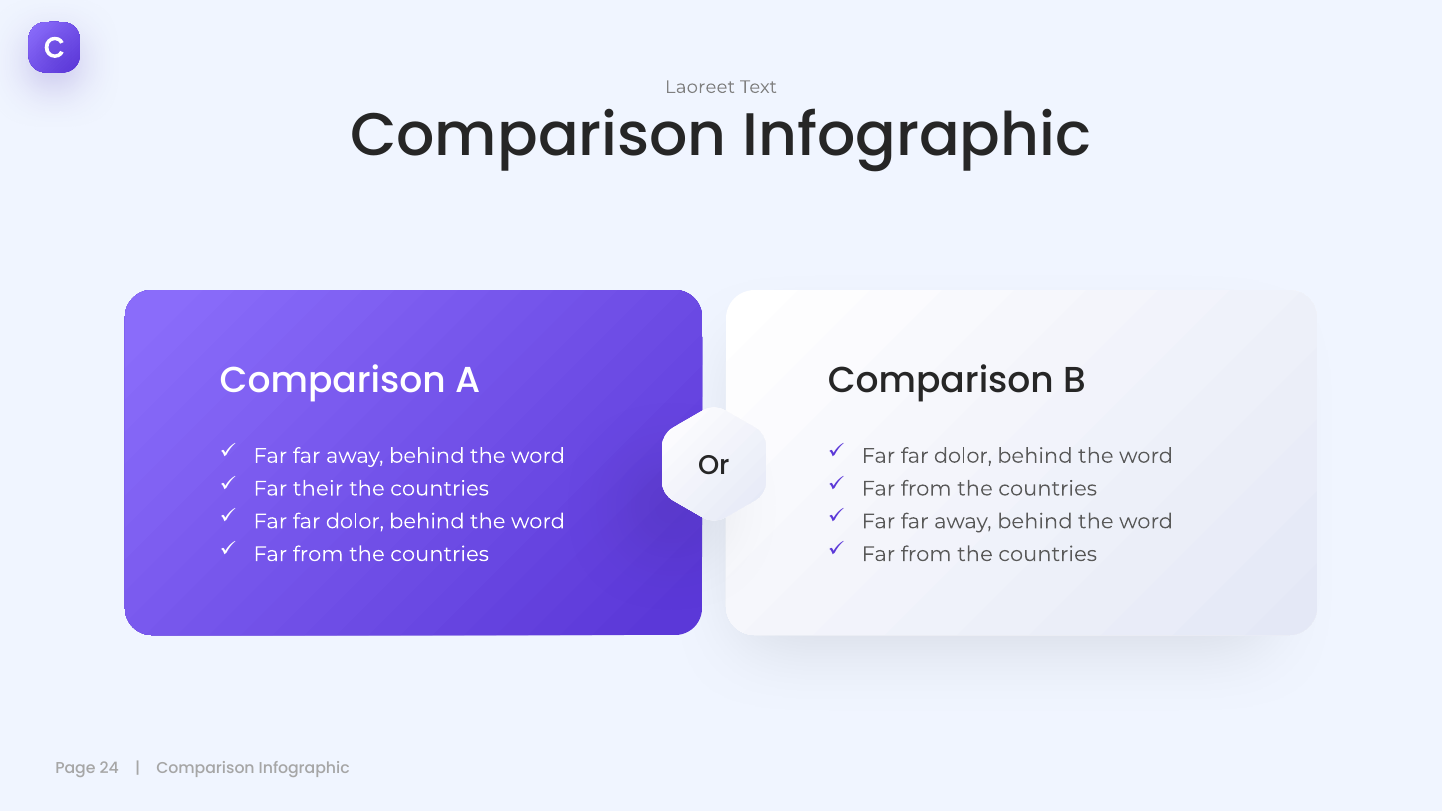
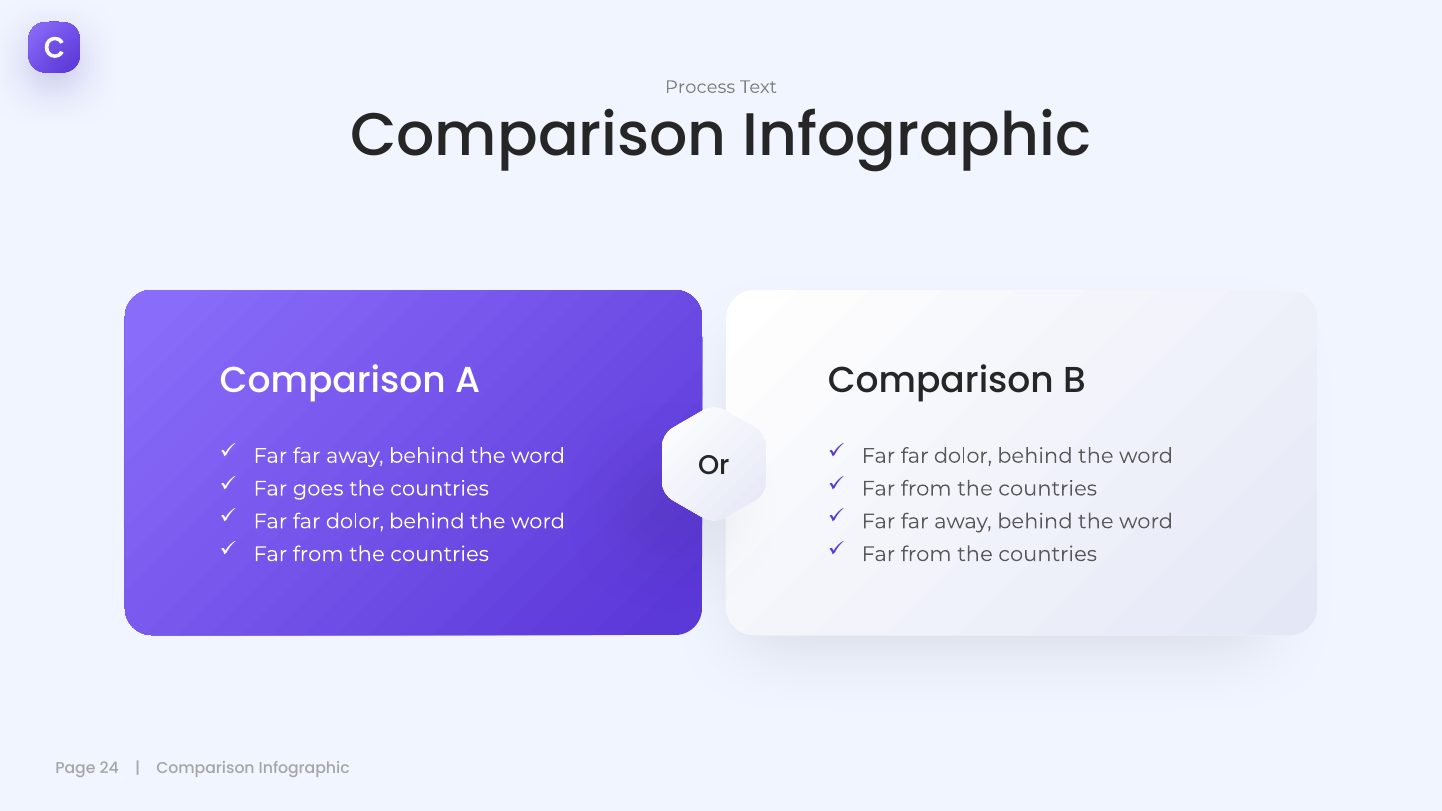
Laoreet: Laoreet -> Process (700, 87)
their: their -> goes (318, 489)
